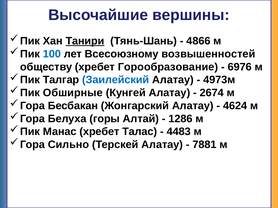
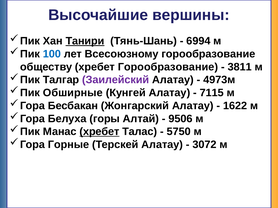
4866: 4866 -> 6994 (198, 41)
Всесоюзному возвышенностей: возвышенностей -> горообразование (208, 54)
6976: 6976 -> 3811 (240, 67)
Заилейский colour: blue -> purple (116, 80)
2674: 2674 -> 7115 (212, 93)
4624: 4624 -> 1622 (235, 106)
1286: 1286 -> 9506 (181, 119)
хребет underline: none -> present (99, 132)
4483: 4483 -> 5750 (179, 132)
Сильно: Сильно -> Горные (68, 145)
7881: 7881 -> 3072 (204, 145)
